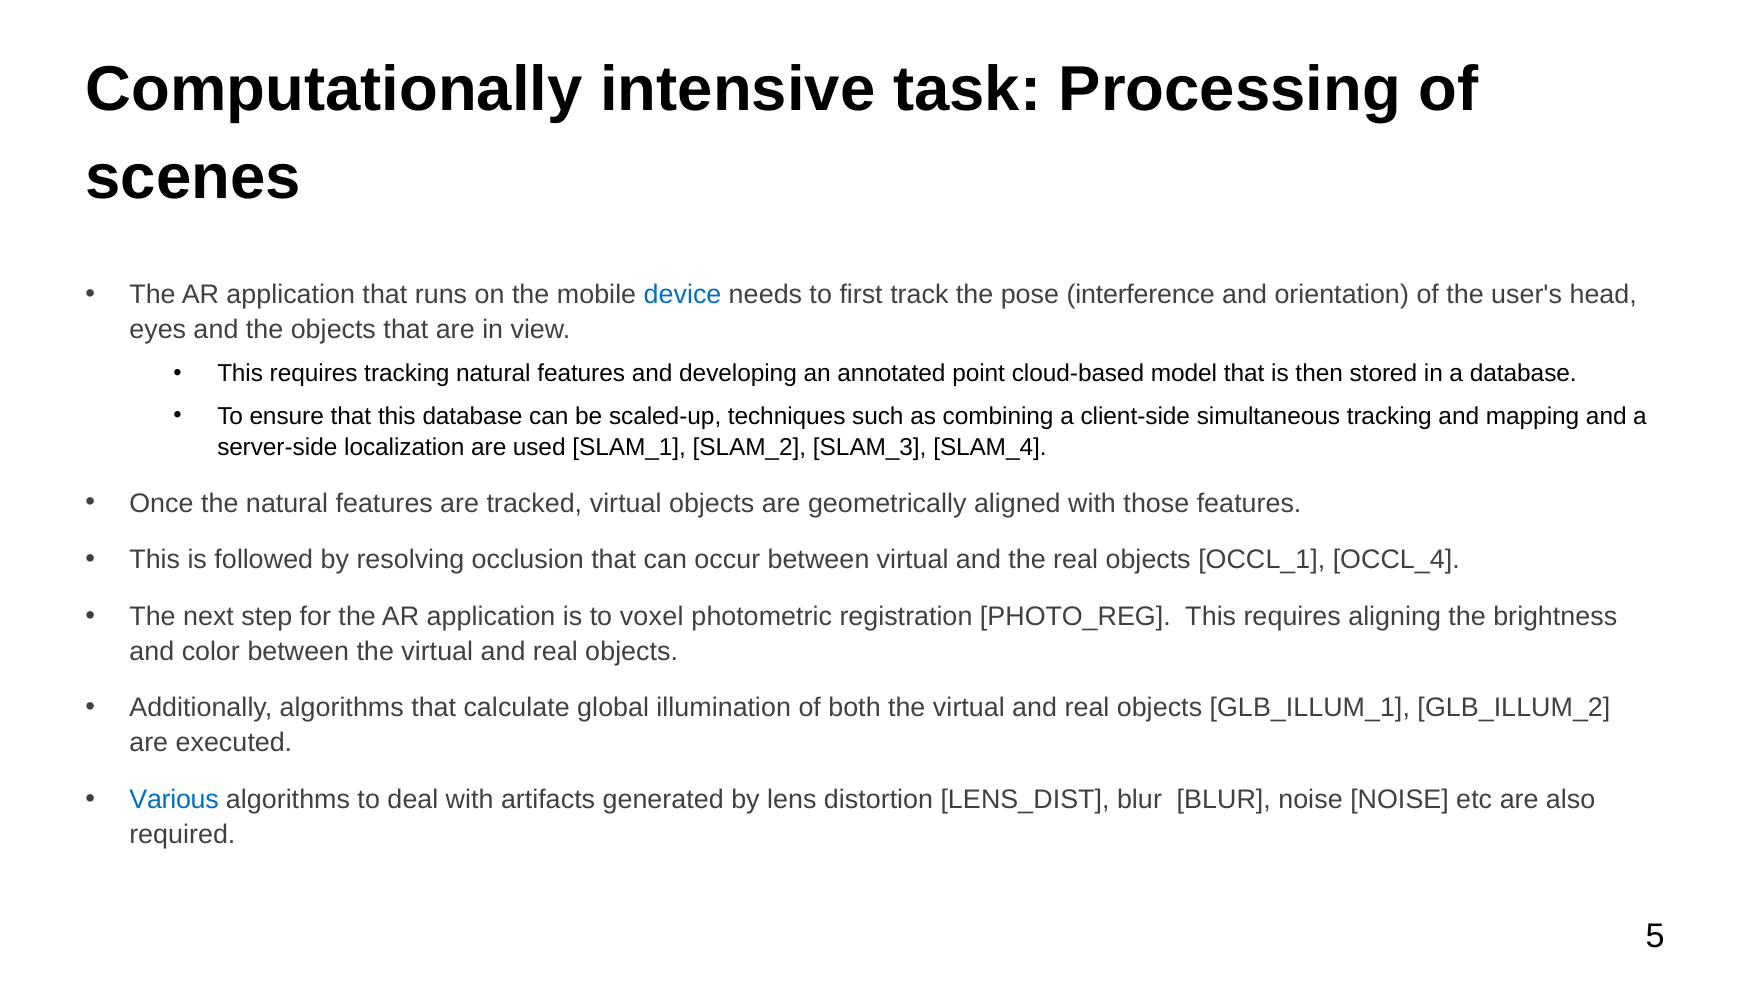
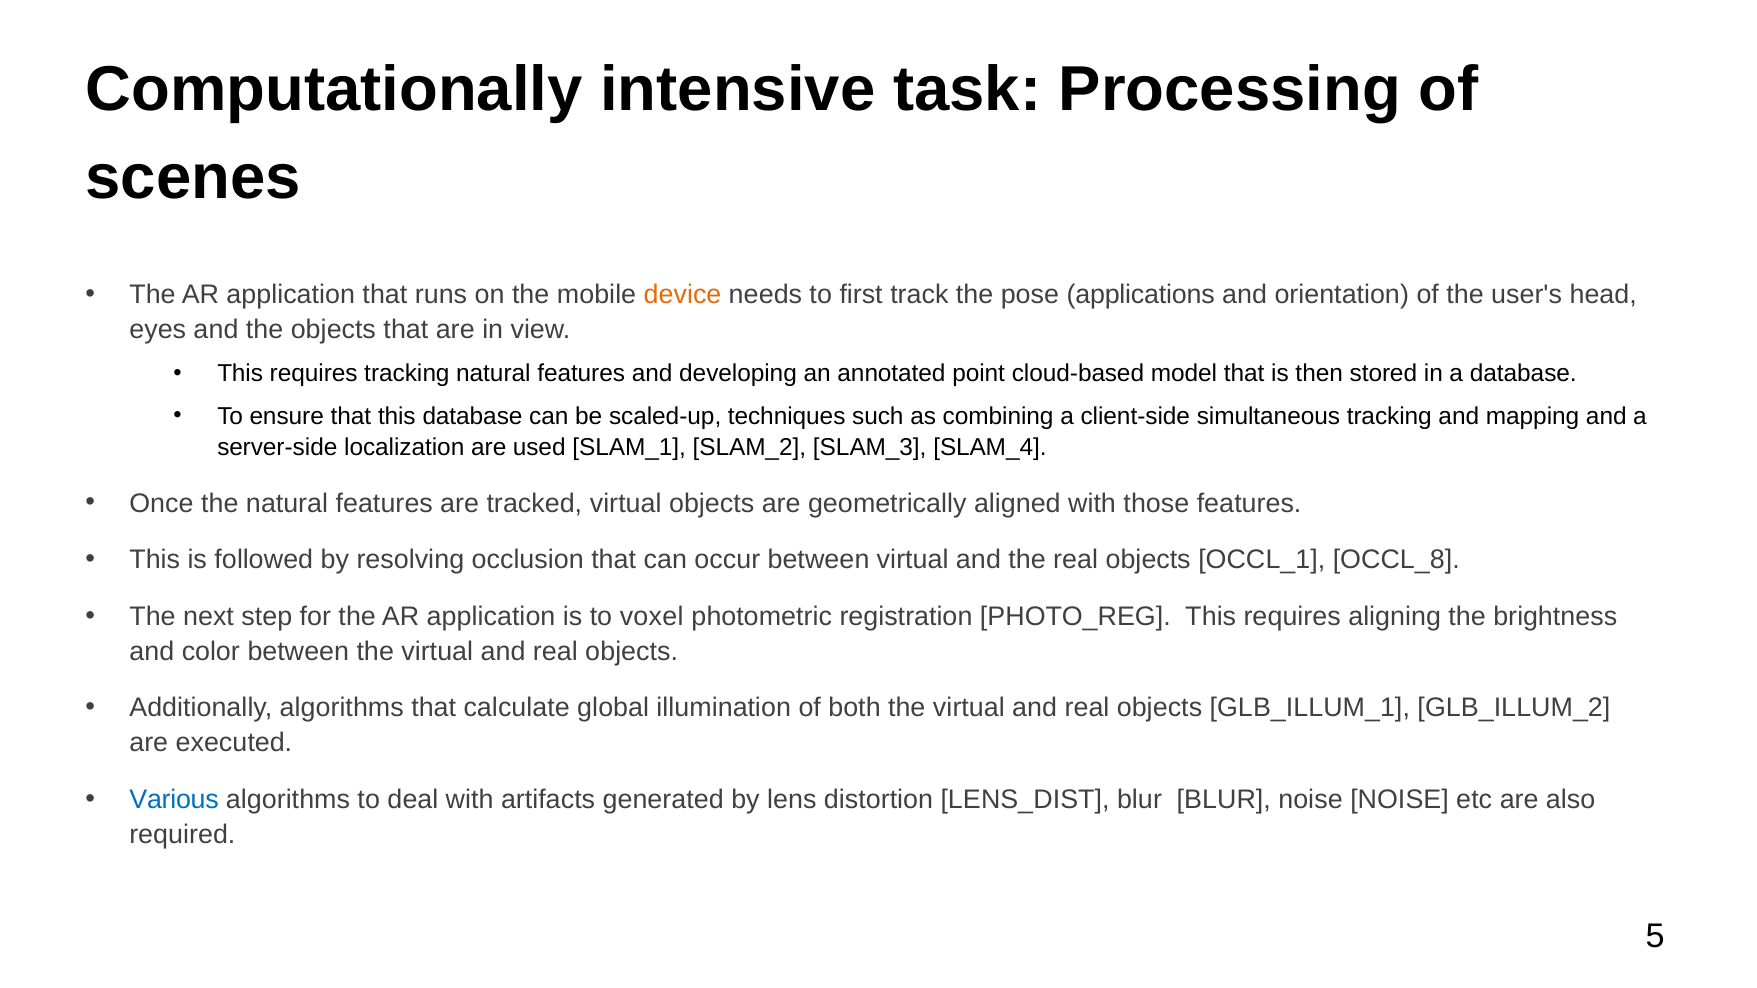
device colour: blue -> orange (683, 295)
interference: interference -> applications (1141, 295)
OCCL_4: OCCL_4 -> OCCL_8 (1396, 560)
